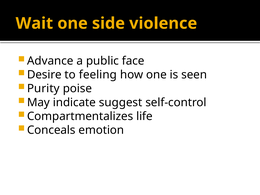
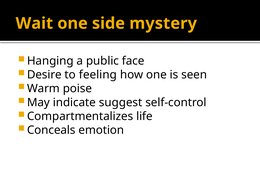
violence: violence -> mystery (163, 23)
Advance: Advance -> Hanging (50, 61)
Purity: Purity -> Warm (43, 89)
